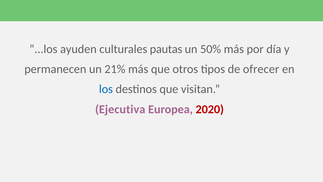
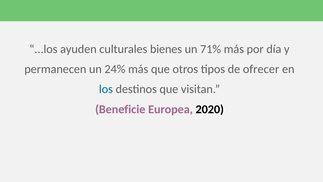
pautas: pautas -> bienes (166, 49)
50%: 50% -> 71% (211, 49)
21%: 21% -> 24% (115, 69)
Ejecutiva: Ejecutiva -> Beneficie (120, 109)
2020 colour: red -> black (210, 109)
